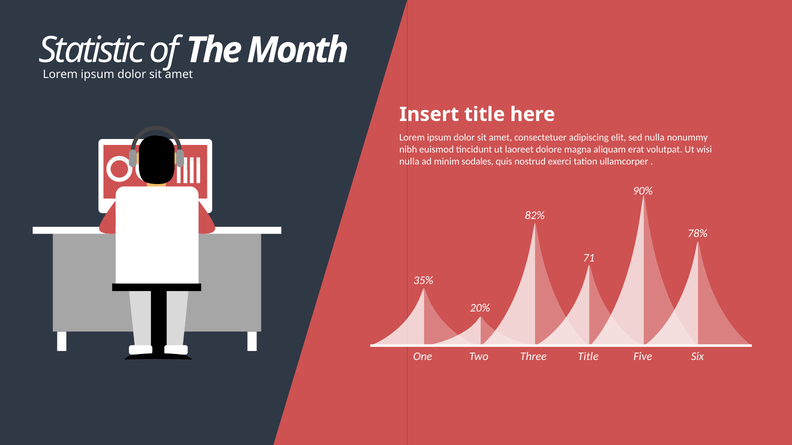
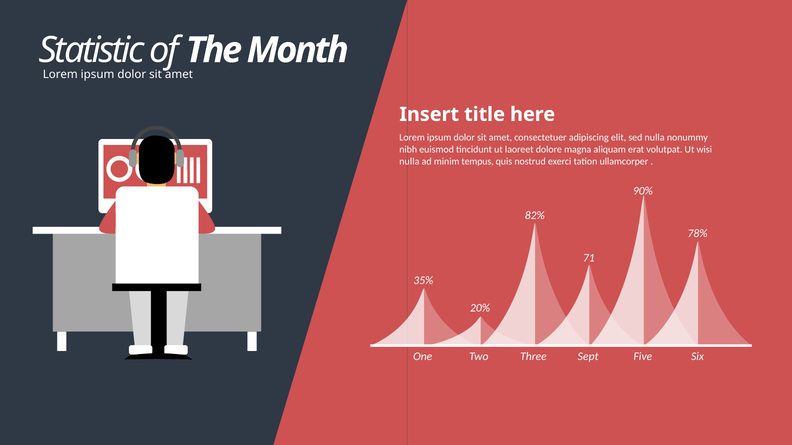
sodales: sodales -> tempus (478, 162)
Three Title: Title -> Sept (588, 357)
